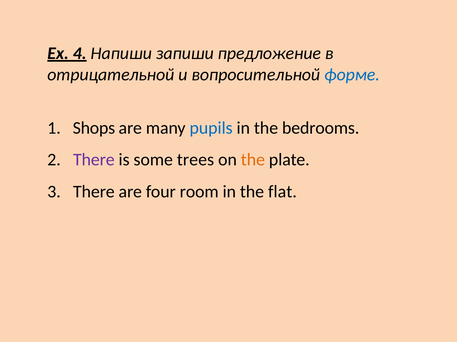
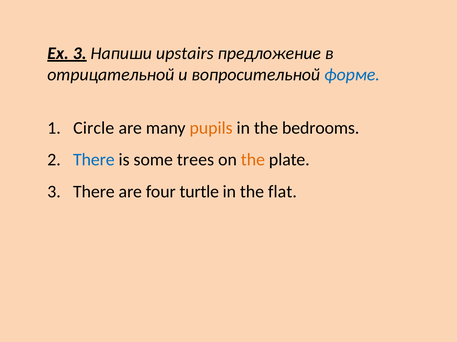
Ex 4: 4 -> 3 (80, 53)
запиши: запиши -> upstairs (185, 53)
Shops: Shops -> Circle (94, 128)
pupils colour: blue -> orange (211, 128)
There colour: purple -> blue (94, 160)
room: room -> turtle (199, 192)
